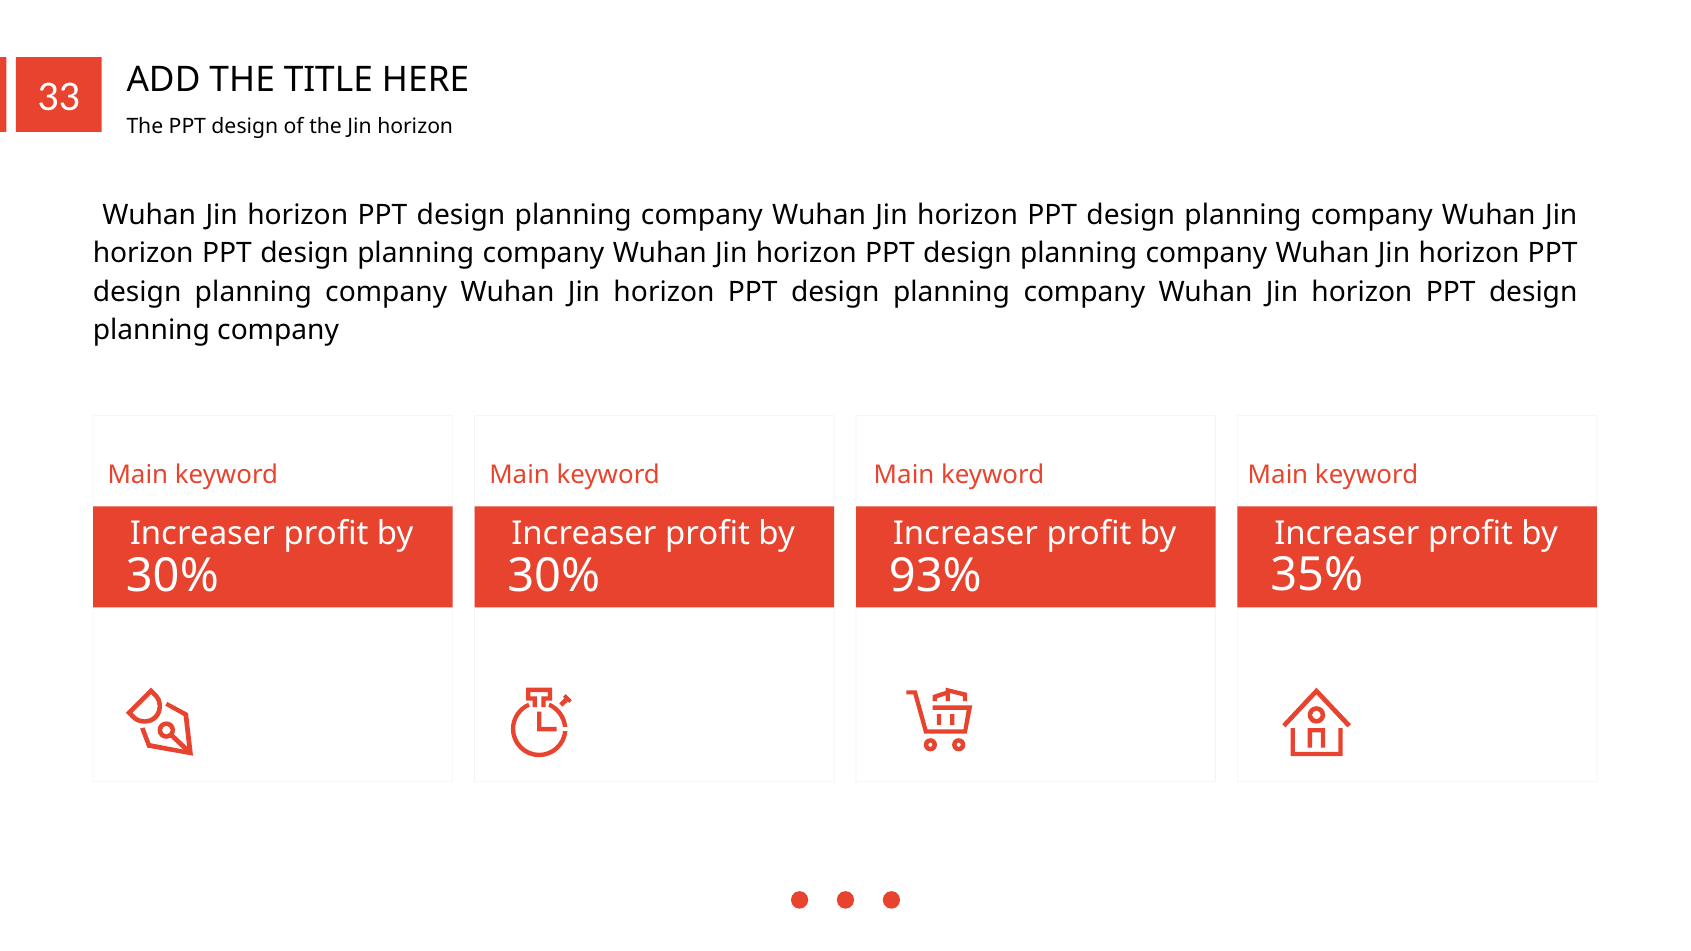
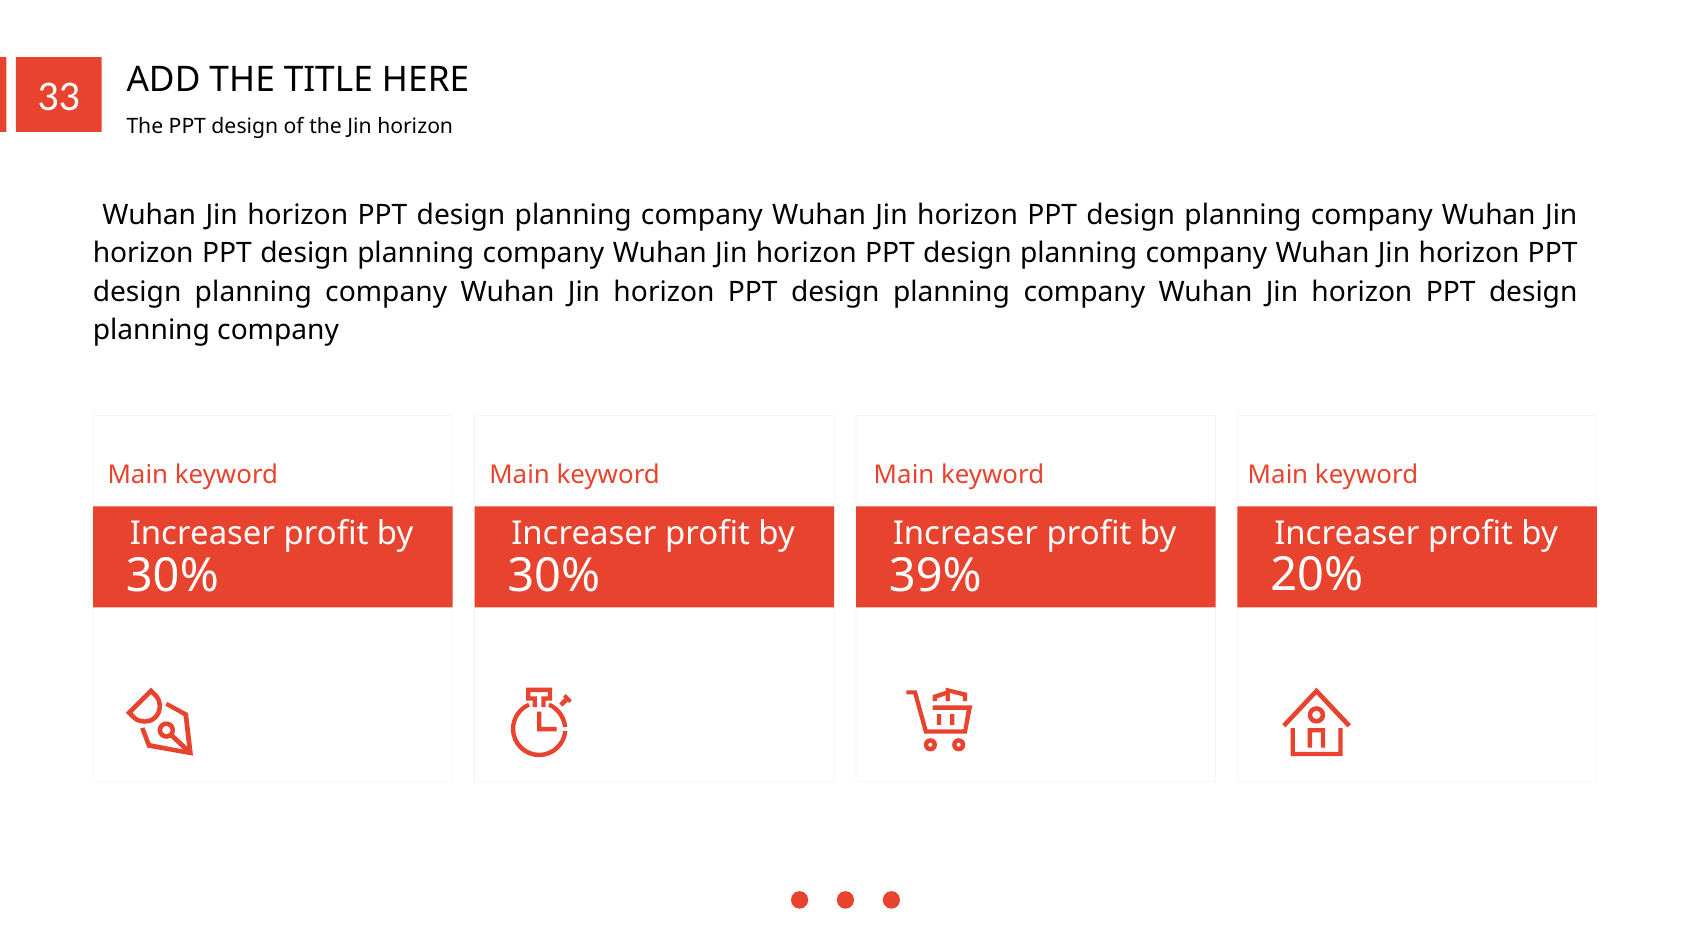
35%: 35% -> 20% (1317, 575)
93%: 93% -> 39% (935, 577)
